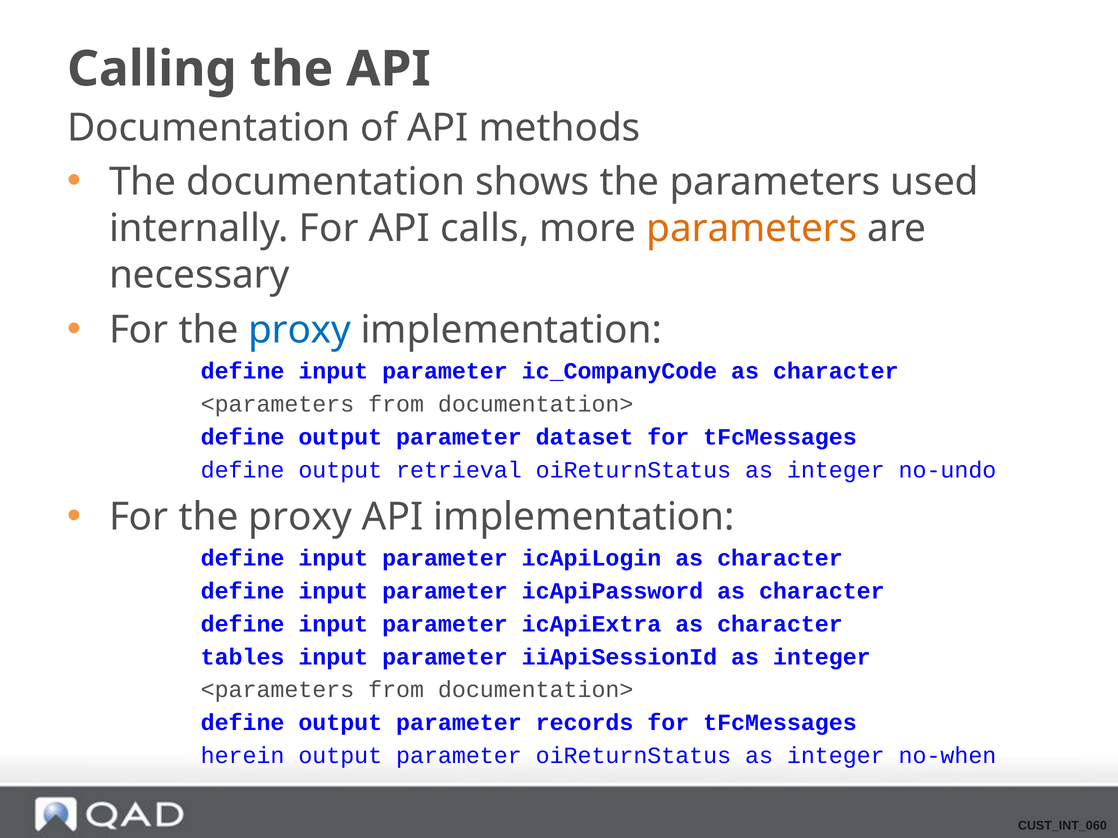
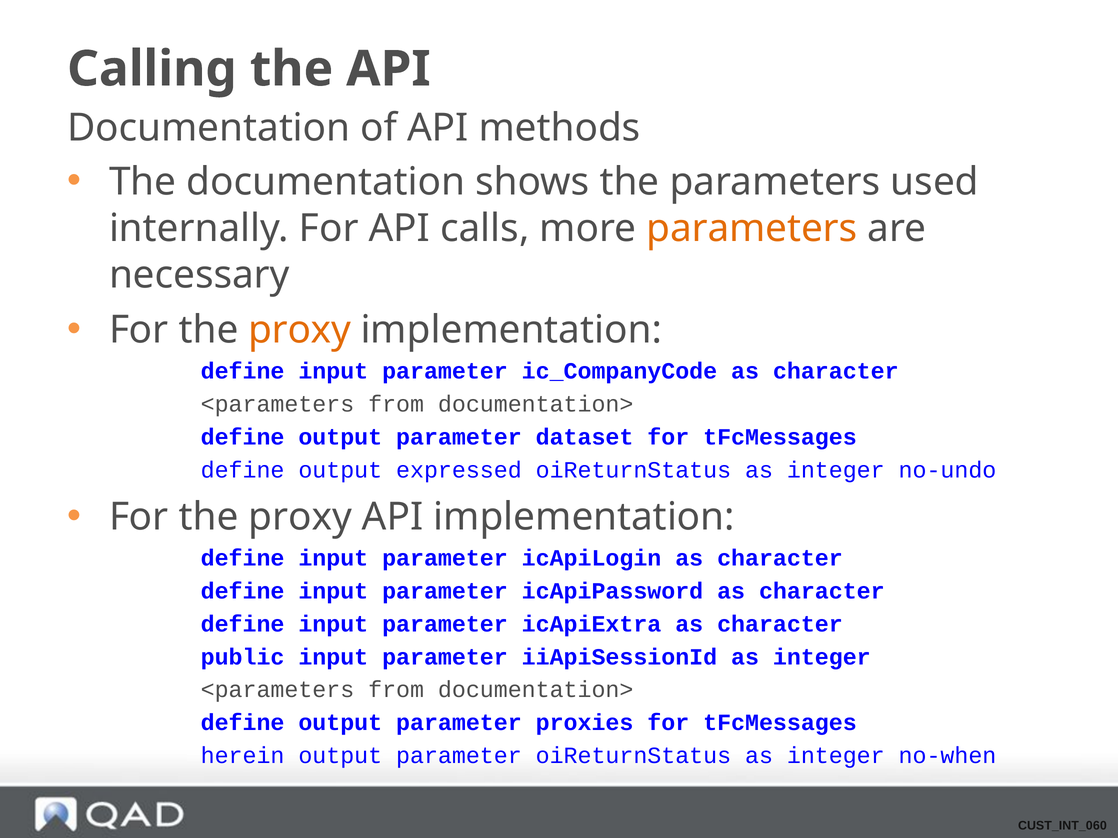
proxy colour: blue -> orange (300, 330)
retrieval: retrieval -> expressed (459, 470)
tables: tables -> public (243, 657)
records: records -> proxies (585, 723)
